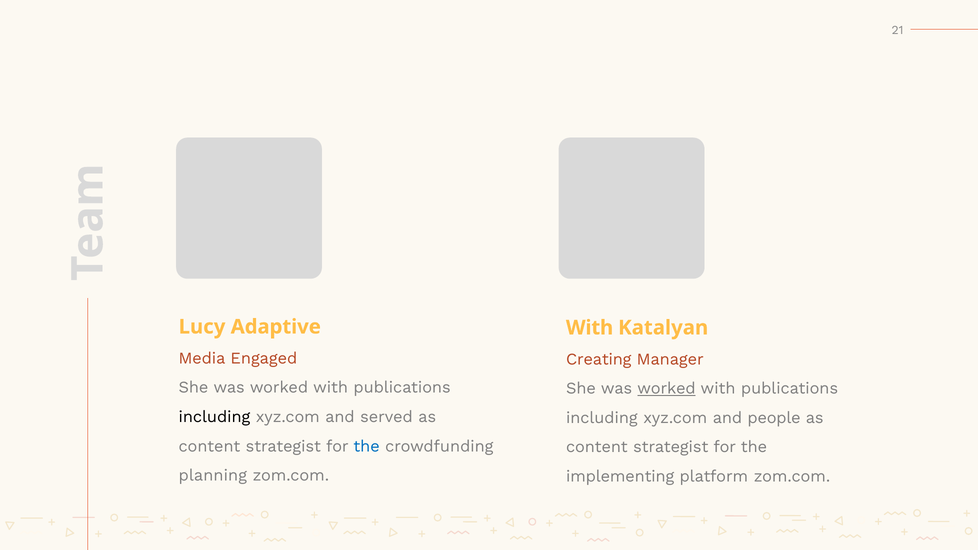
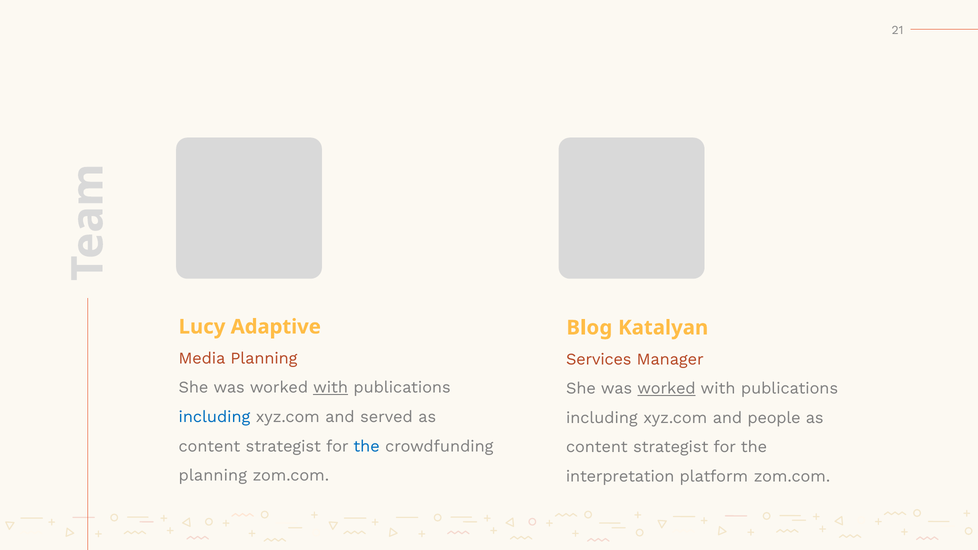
With: With -> Blog (589, 328)
Media Engaged: Engaged -> Planning (264, 358)
Creating: Creating -> Services (599, 359)
with underline: none -> present (331, 388)
including colour: black -> blue (214, 417)
implementing: implementing -> interpretation (620, 476)
